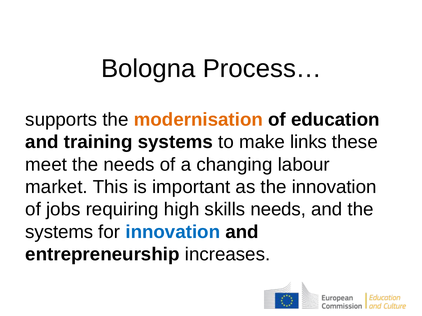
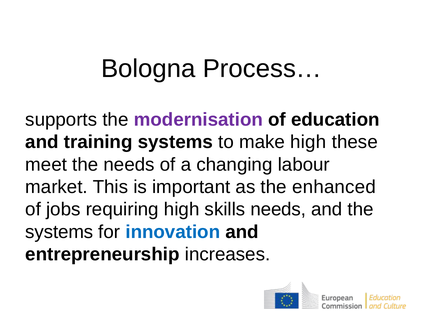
modernisation colour: orange -> purple (198, 120)
make links: links -> high (308, 142)
the innovation: innovation -> enhanced (334, 187)
